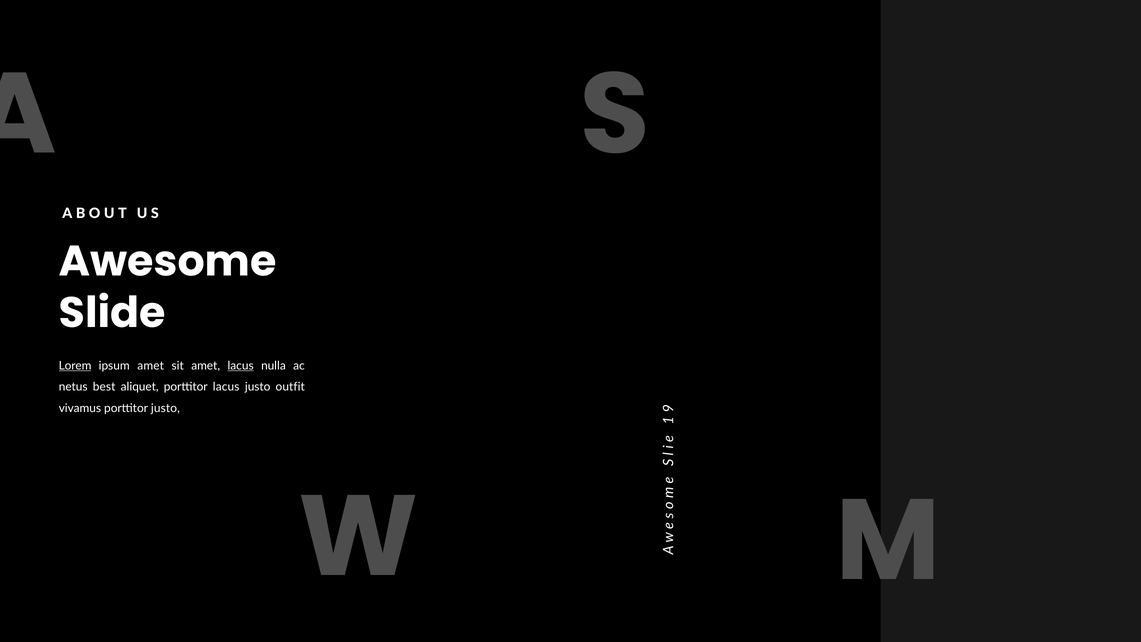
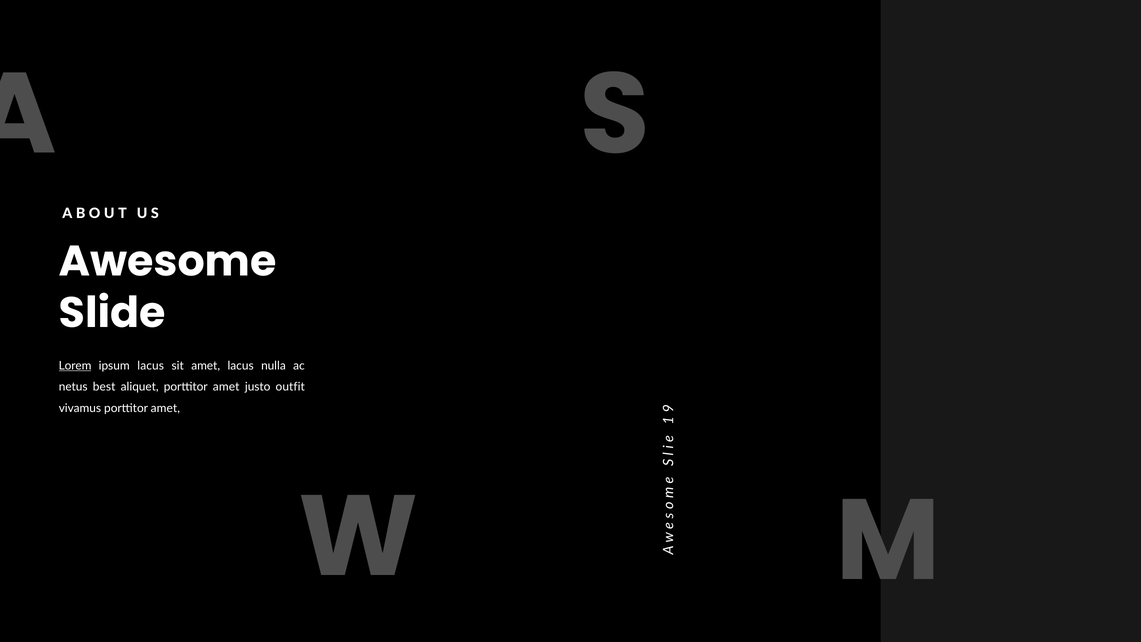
ipsum amet: amet -> lacus (151, 366)
lacus underline: present -> none (241, 366)
aliquet porttitor lacus: lacus -> amet (226, 387)
vivamus porttitor justo: justo -> amet (165, 408)
